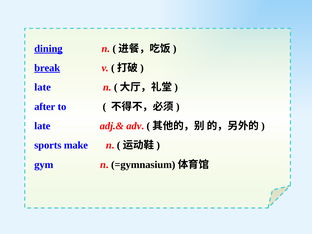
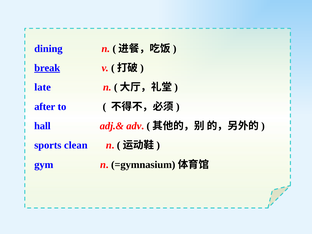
dining underline: present -> none (48, 49)
late: late -> hall (42, 126)
make: make -> clean (76, 145)
